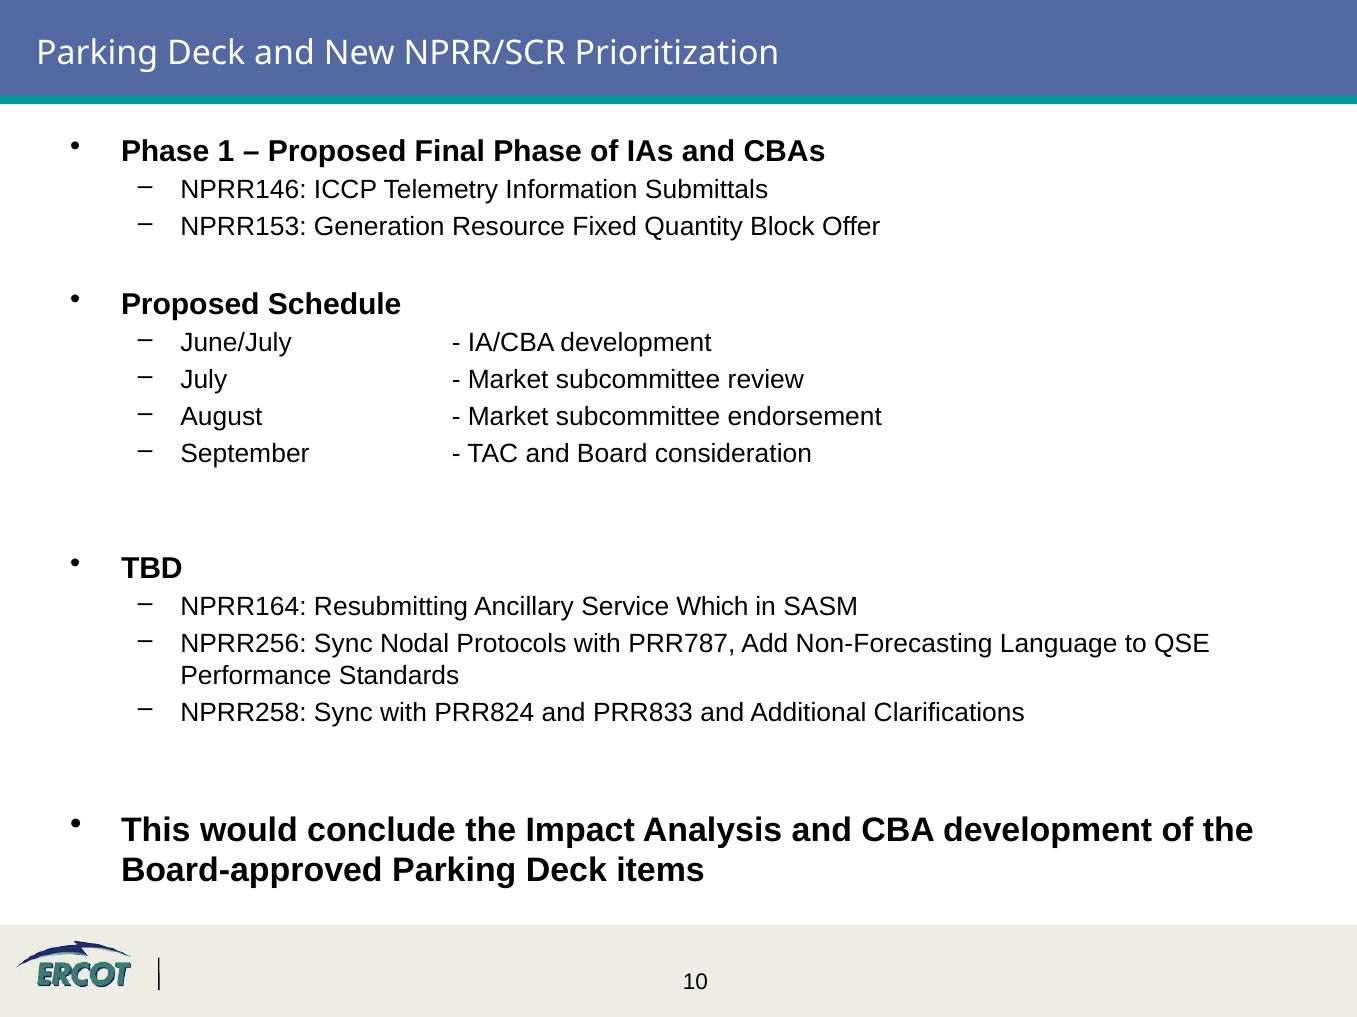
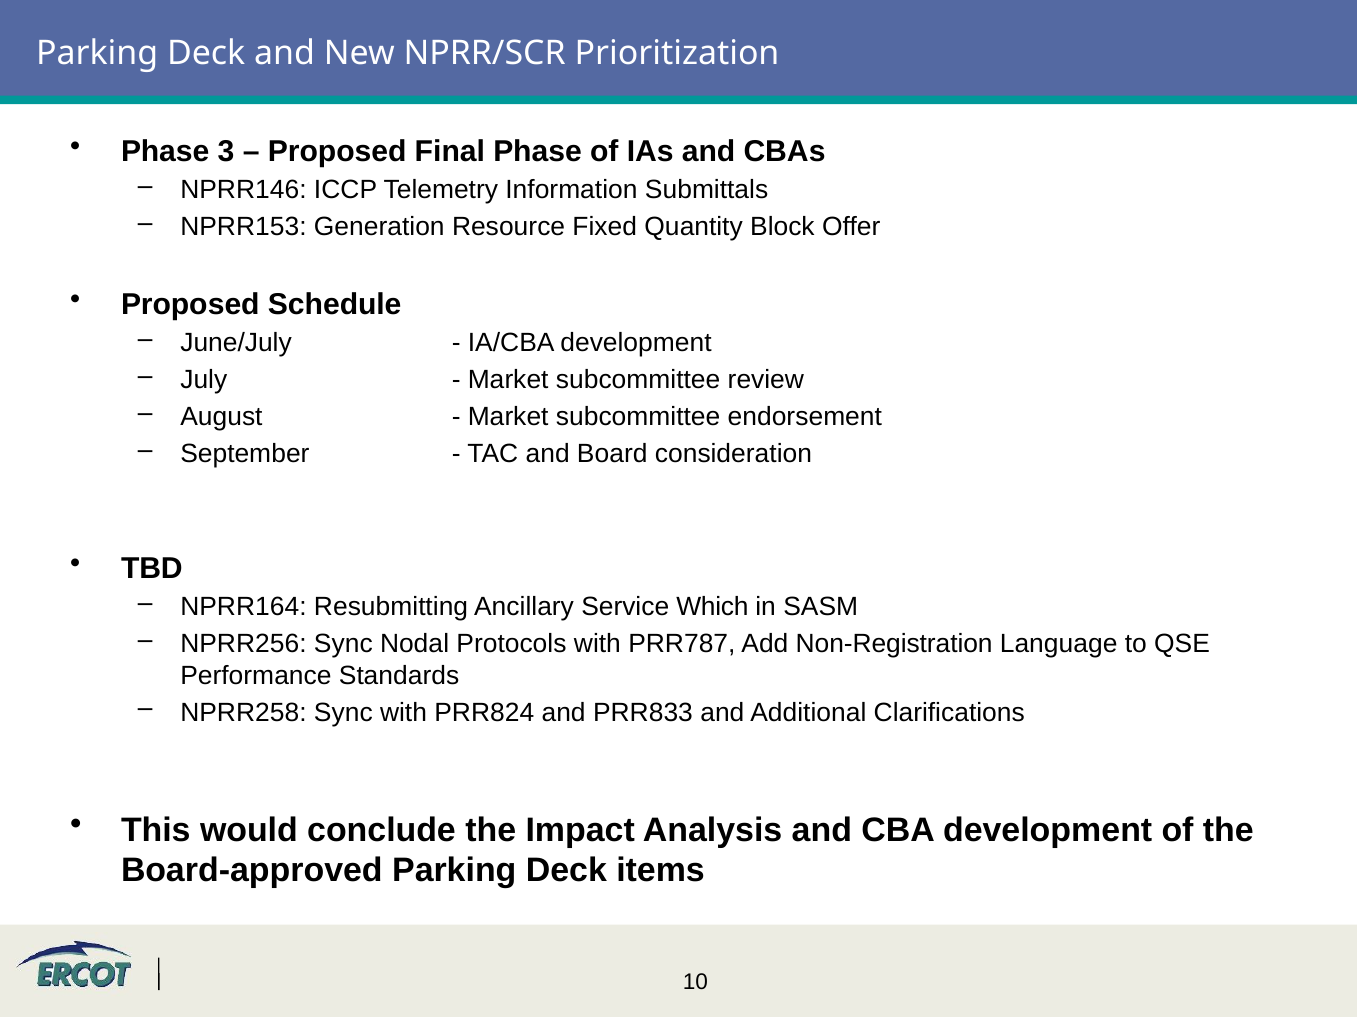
1: 1 -> 3 (226, 151)
Non-Forecasting: Non-Forecasting -> Non-Registration (894, 644)
